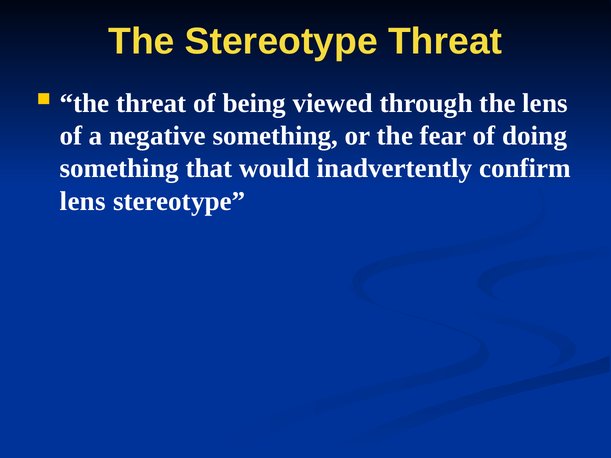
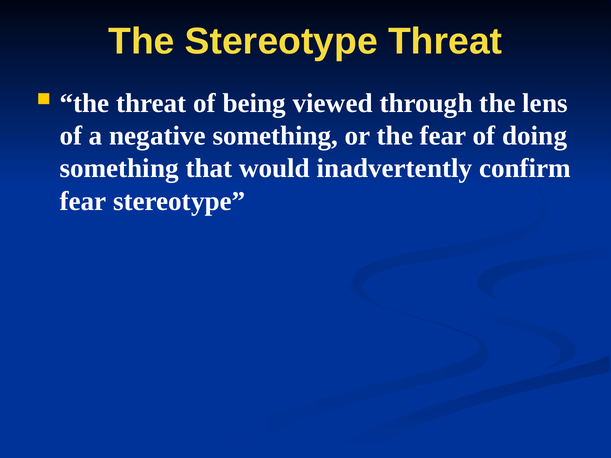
lens: lens -> fear (83, 201)
